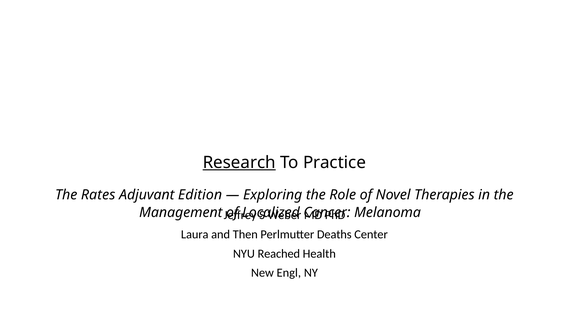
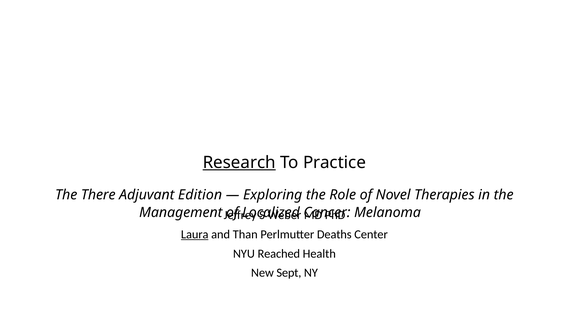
Rates: Rates -> There (98, 195)
Laura underline: none -> present (195, 234)
Then: Then -> Than (245, 234)
Engl: Engl -> Sept (289, 273)
